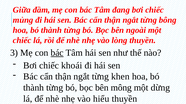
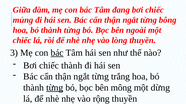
chiếc khoái: khoái -> thành (72, 66)
khen: khen -> trắng (120, 77)
từng underline: none -> present (55, 88)
hiểu: hiểu -> rộng (101, 99)
